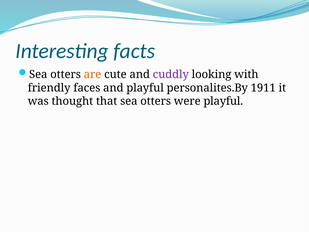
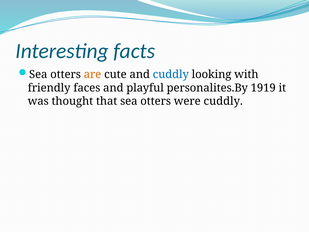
cuddly colour: purple -> blue (171, 74)
1911: 1911 -> 1919 (263, 88)
were playful: playful -> cuddly (223, 101)
